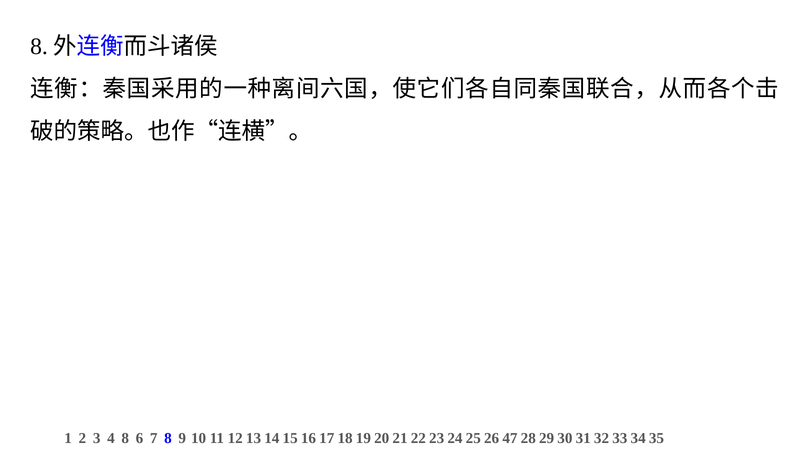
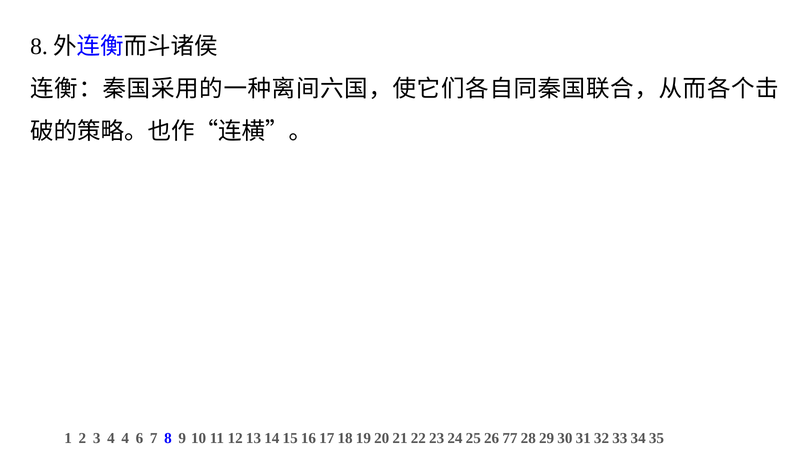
4 8: 8 -> 4 (125, 439)
47: 47 -> 77 (510, 439)
